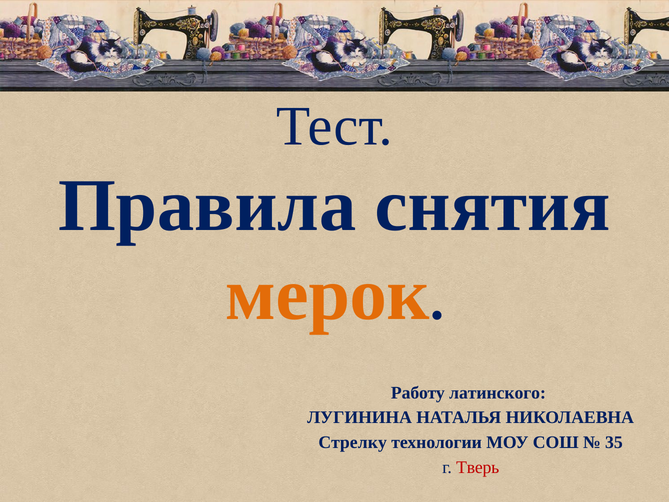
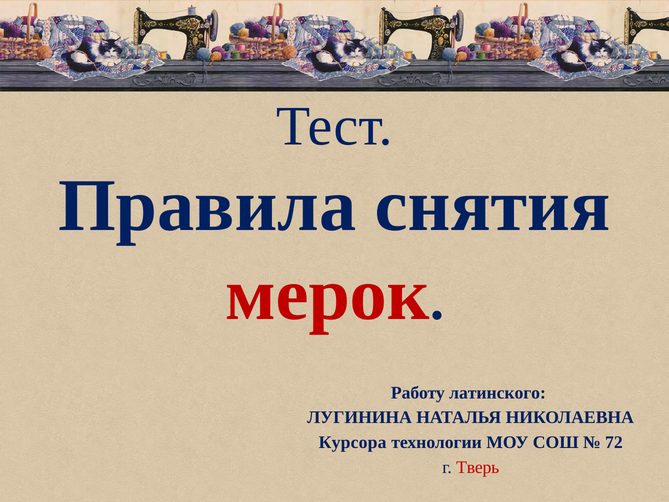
мерок colour: orange -> red (327, 295)
Стрелку: Стрелку -> Курсора (353, 442)
35: 35 -> 72 (614, 442)
